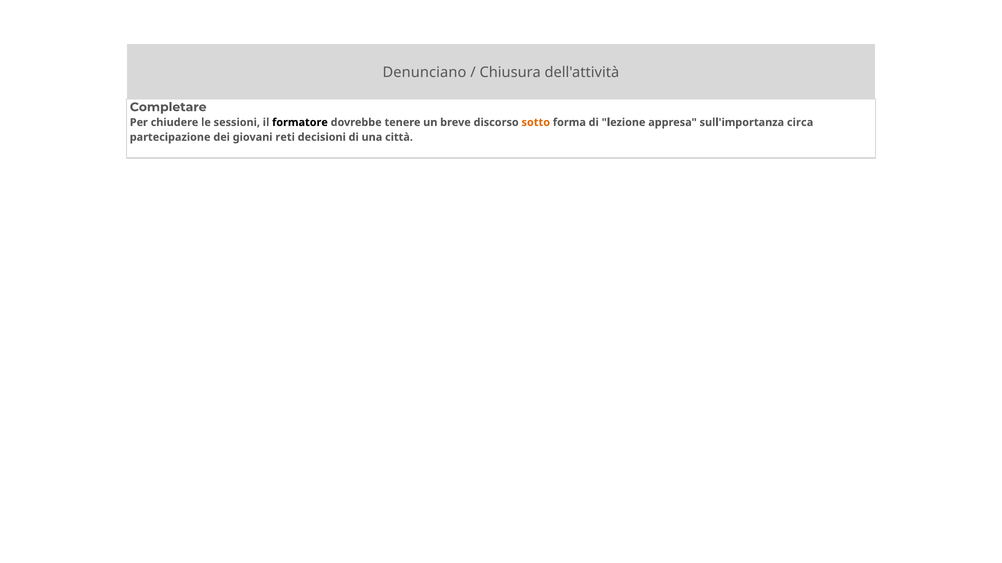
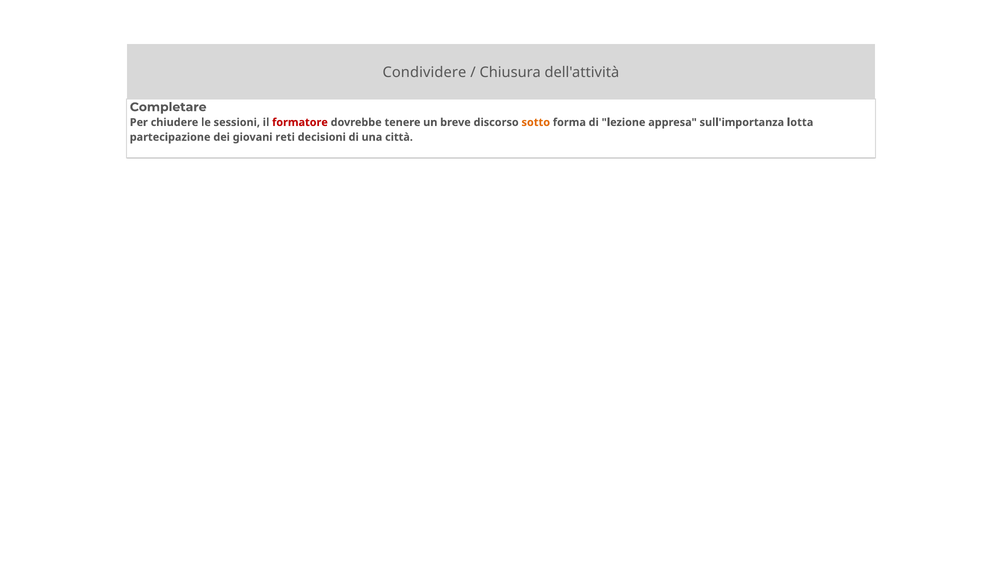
Denunciano: Denunciano -> Condividere (424, 72)
formatore colour: black -> red (300, 123)
circa: circa -> lotta (800, 123)
